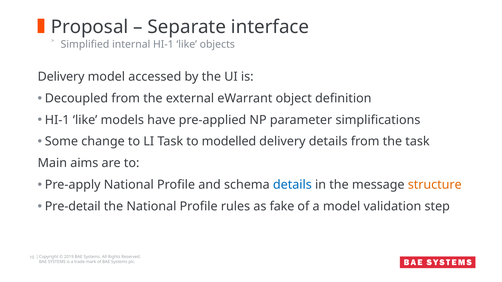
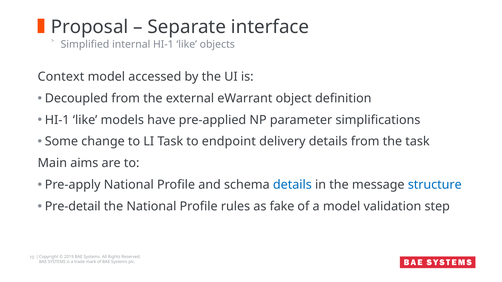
Delivery: Delivery -> Context (61, 77)
modelled: modelled -> endpoint (229, 142)
structure colour: orange -> blue (435, 185)
